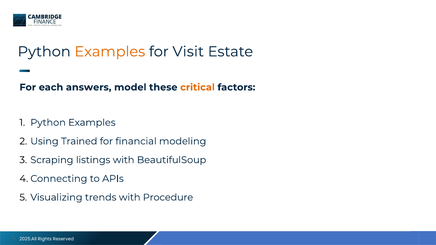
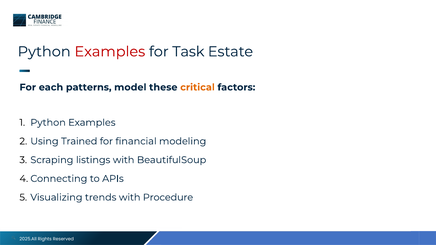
Examples colour: orange -> red (110, 52)
Visit: Visit -> Task (188, 52)
answers: answers -> patterns (89, 87)
